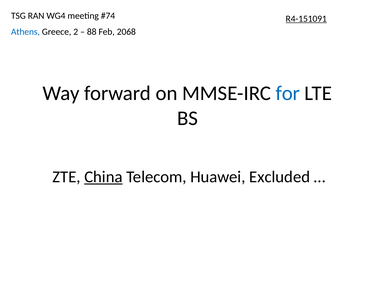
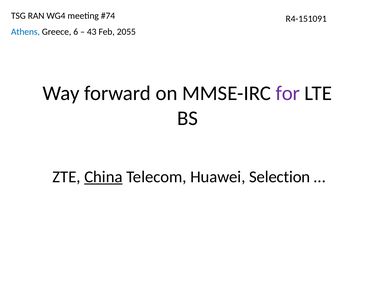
R4-151091 underline: present -> none (306, 19)
2: 2 -> 6 (76, 32)
88: 88 -> 43 (92, 32)
2068: 2068 -> 2055 (126, 32)
for colour: blue -> purple (288, 93)
Excluded: Excluded -> Selection (280, 177)
